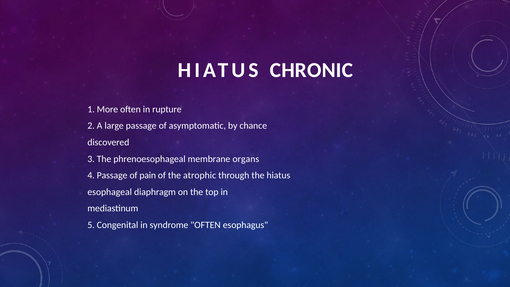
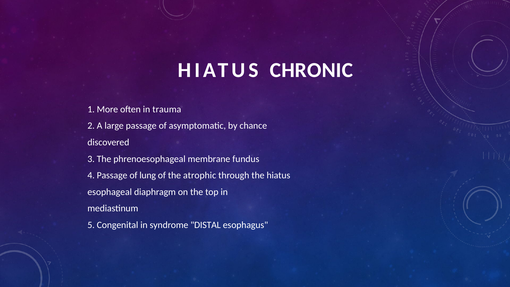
rupture: rupture -> trauma (167, 109)
organs: organs -> fundus (246, 159)
pain: pain -> lung (148, 175)
syndrome OFTEN: OFTEN -> DISTAL (206, 225)
